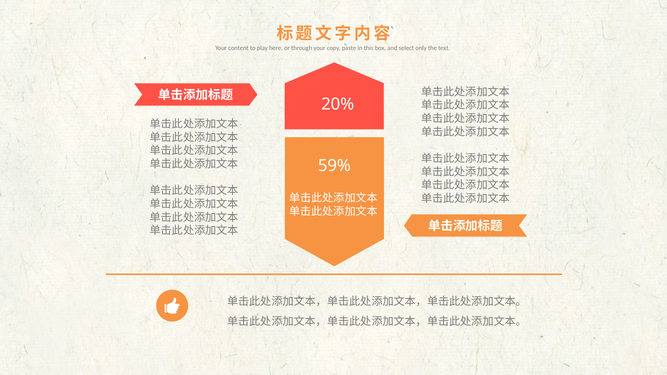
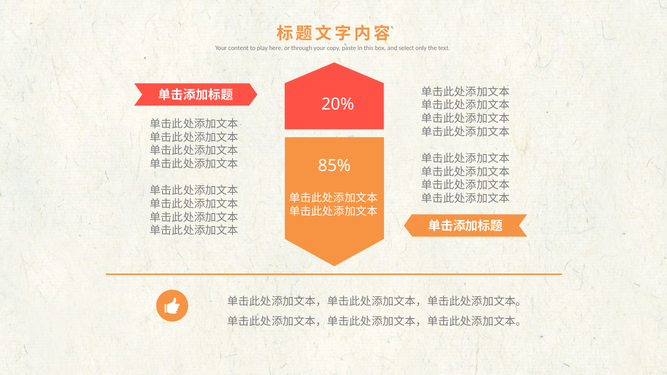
59%: 59% -> 85% (334, 166)
